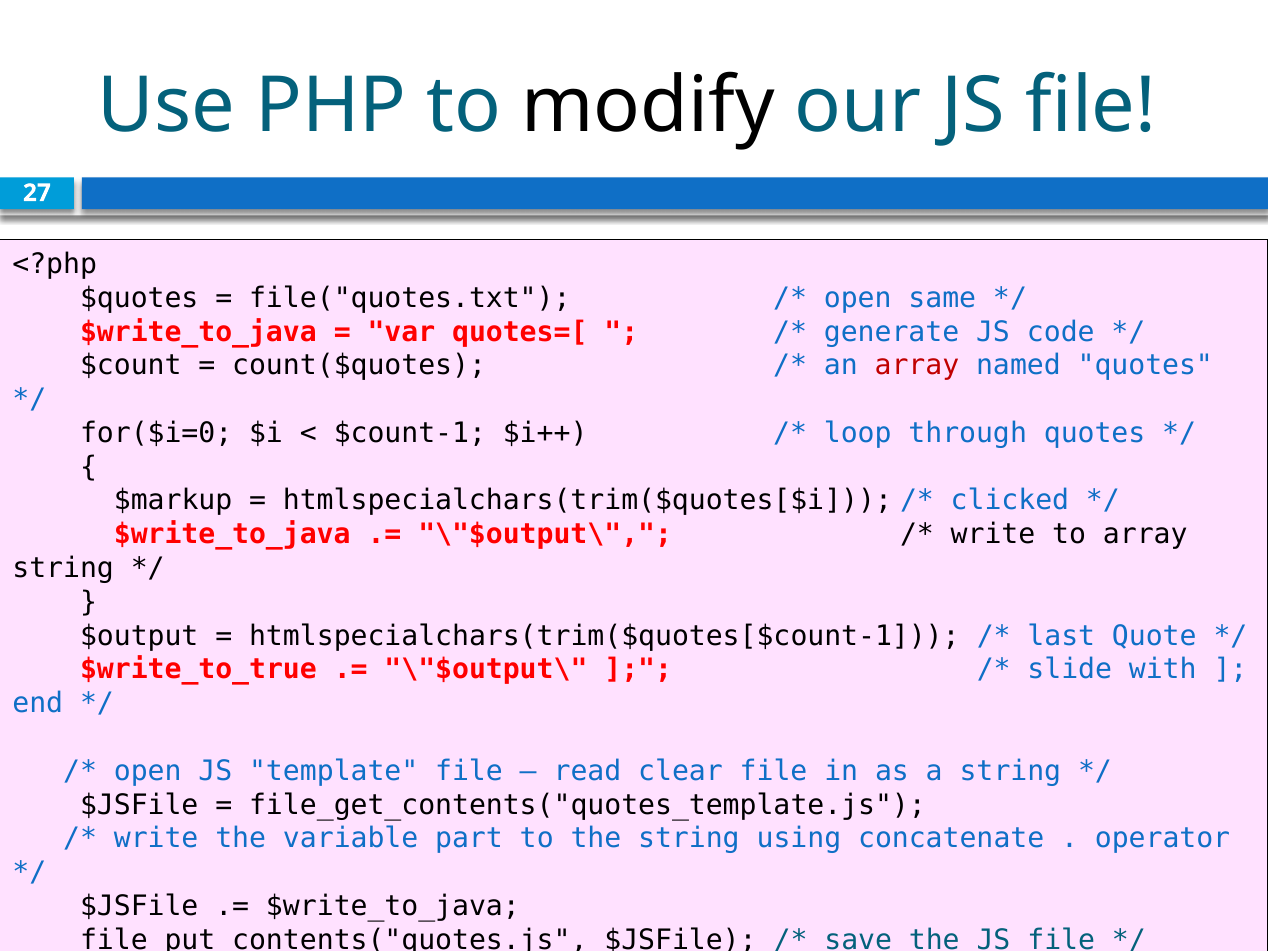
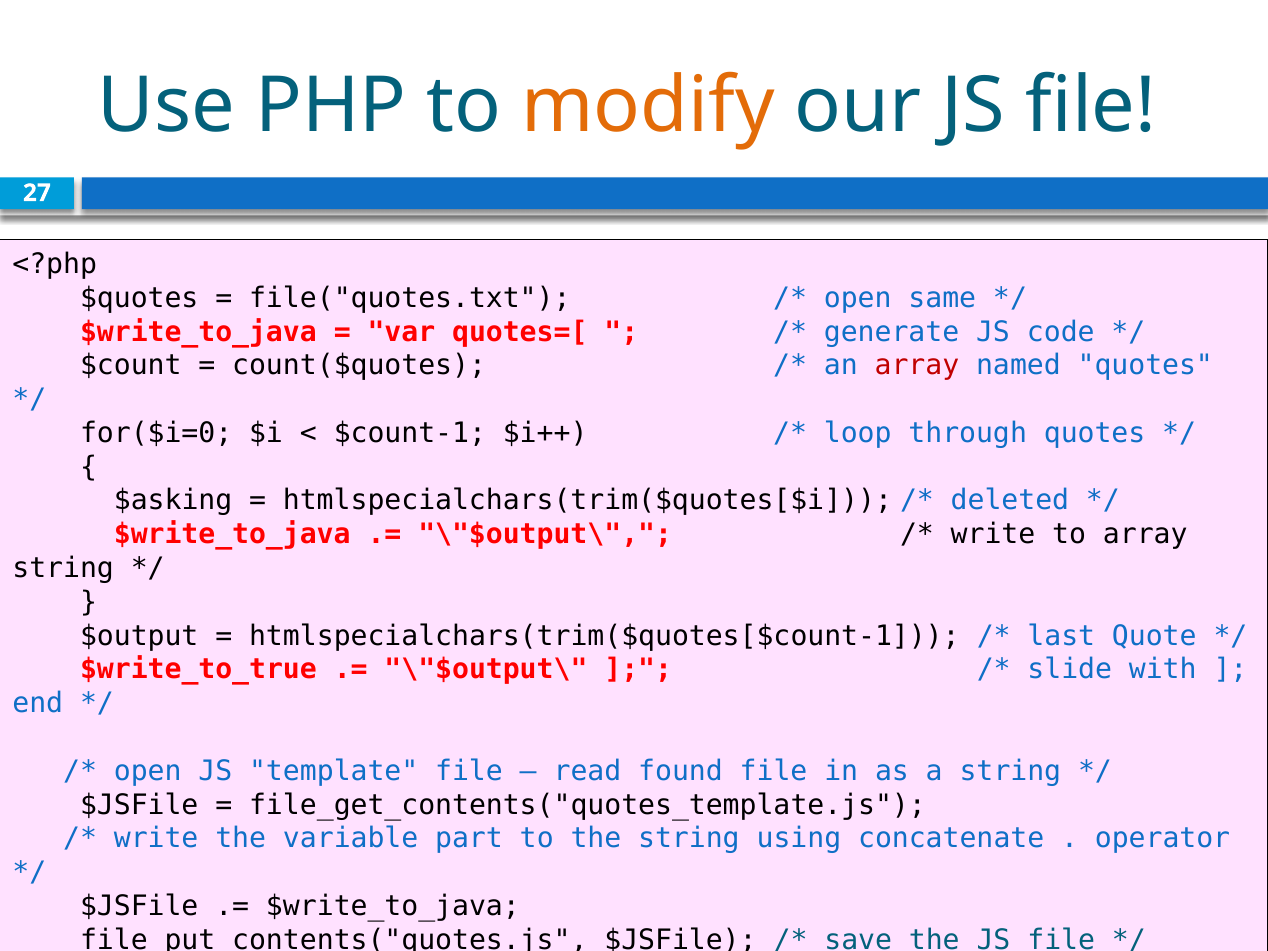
modify colour: black -> orange (648, 106)
$markup: $markup -> $asking (173, 501)
clicked: clicked -> deleted (1010, 501)
clear: clear -> found (680, 771)
